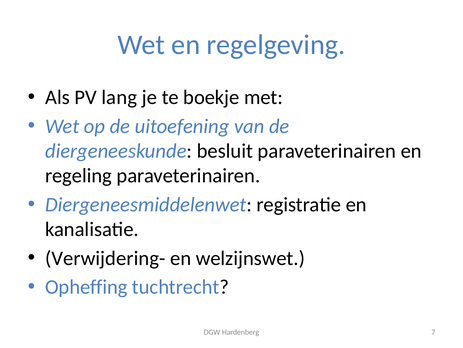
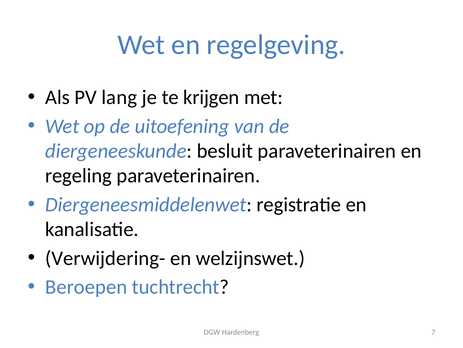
boekje: boekje -> krijgen (211, 97)
Opheffing: Opheffing -> Beroepen (86, 287)
